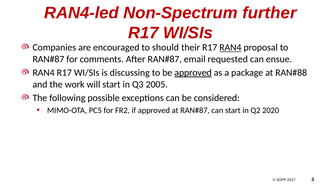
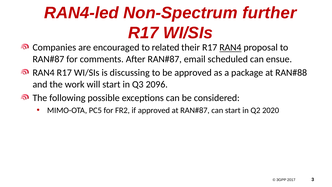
should: should -> related (166, 47)
requested: requested -> scheduled (228, 59)
approved underline: present -> none (193, 73)
2005: 2005 -> 2096 (157, 84)
